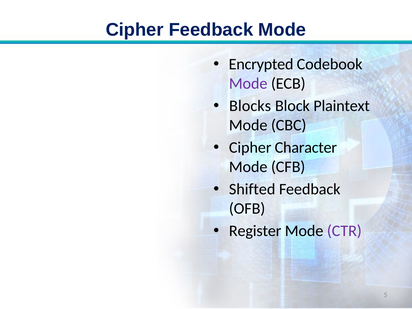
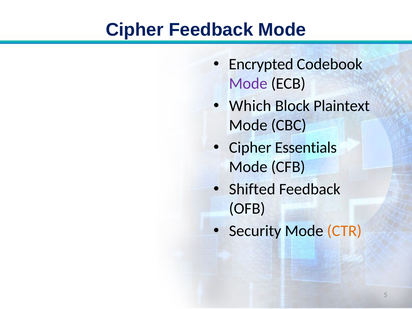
Blocks: Blocks -> Which (250, 106)
Character: Character -> Essentials (306, 148)
Register: Register -> Security (255, 231)
CTR colour: purple -> orange (344, 231)
